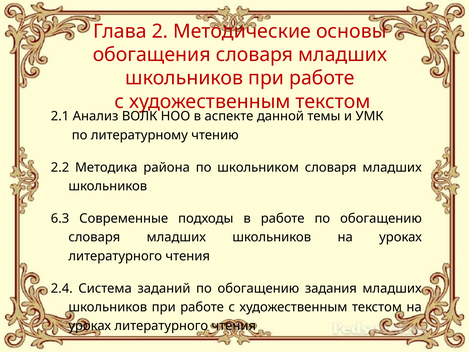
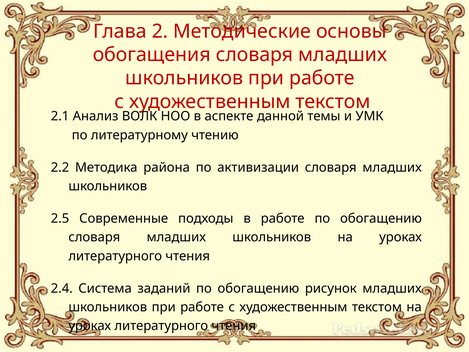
школьником: школьником -> активизации (258, 167)
6.3: 6.3 -> 2.5 (60, 218)
задания: задания -> рисунок (331, 288)
